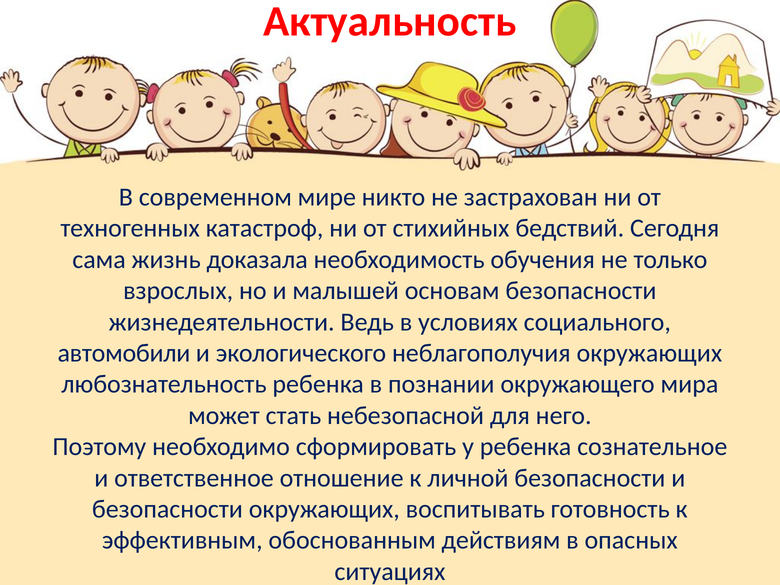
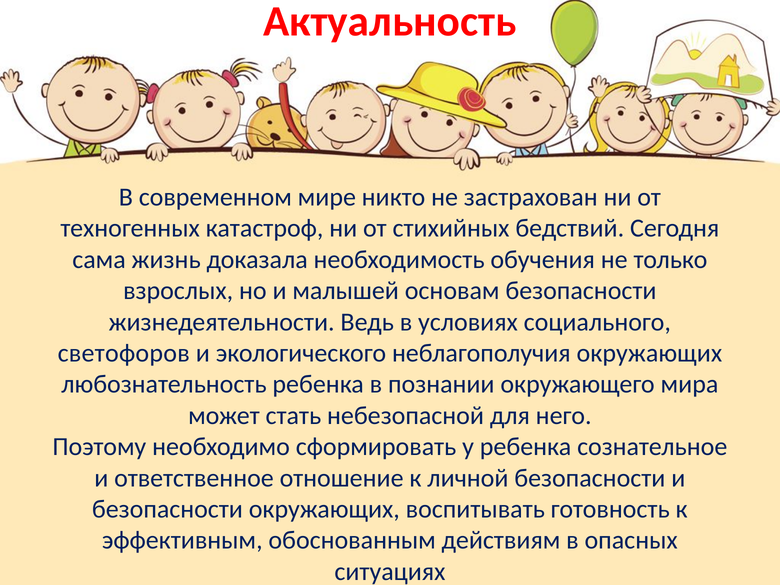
автомобили: автомобили -> светофоров (124, 353)
